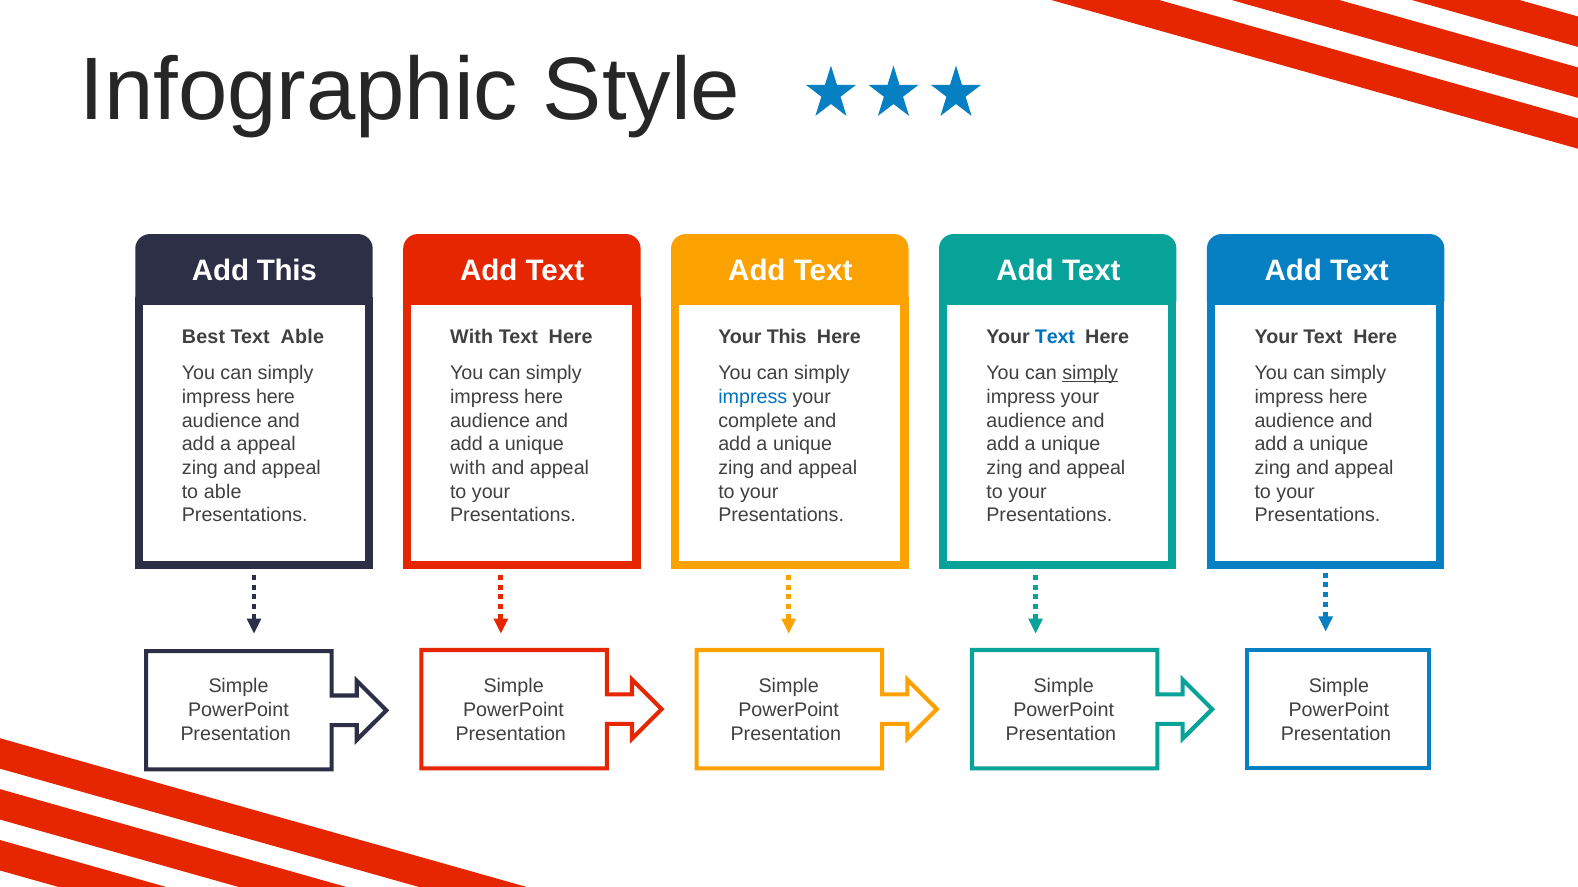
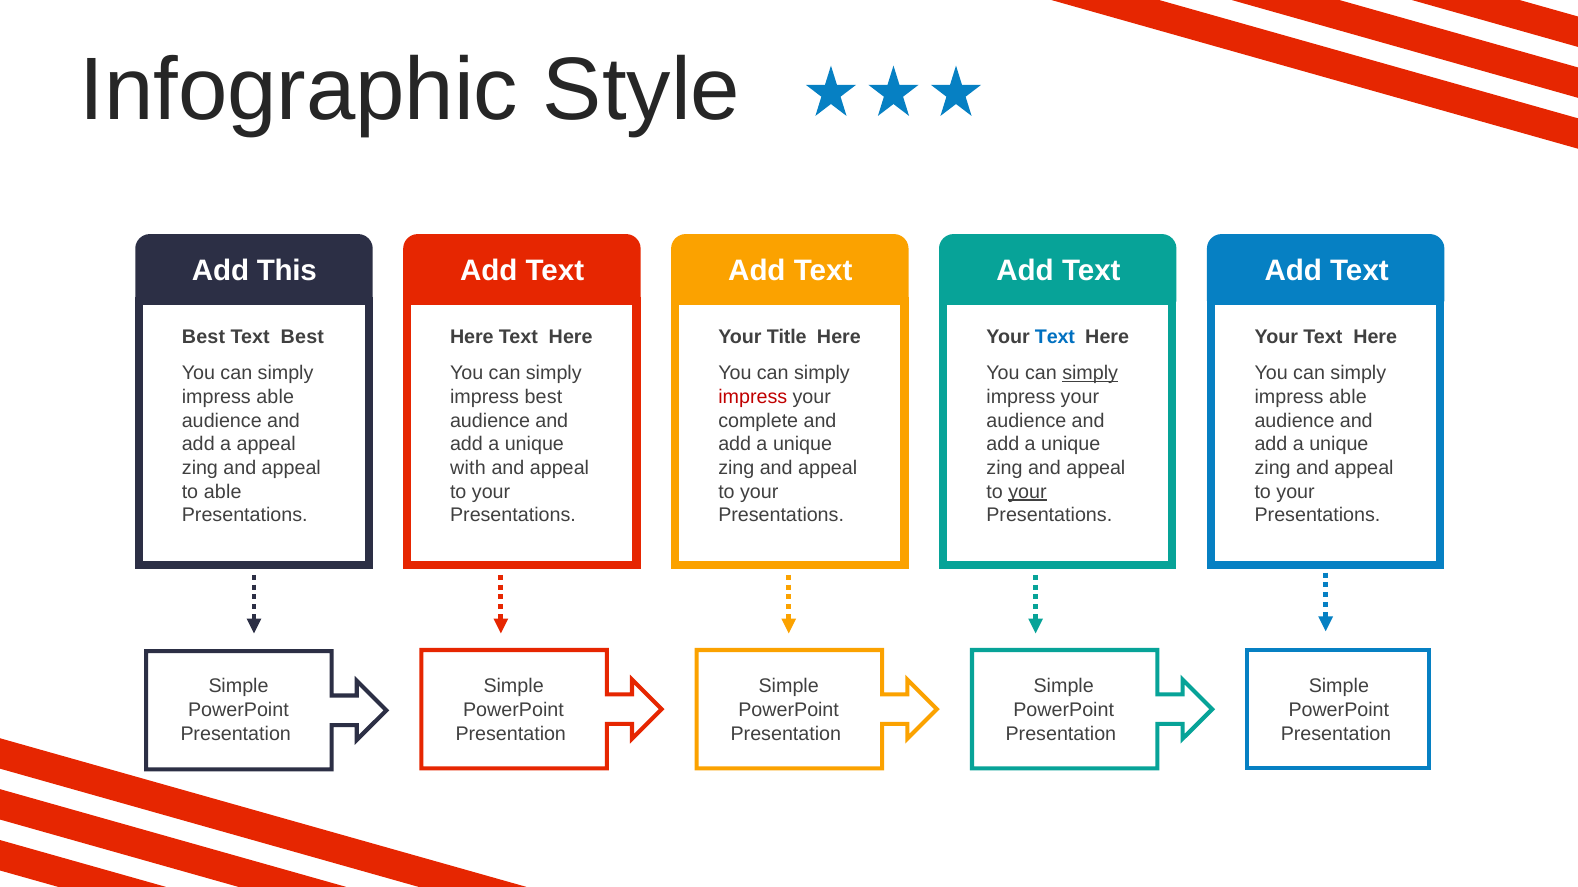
Text Able: Able -> Best (302, 338)
With: With -> Here (472, 338)
Your This: This -> Title (787, 338)
here: here -> able (275, 397)
here: here -> best (543, 397)
impress colour: blue -> red (753, 397)
here: here -> able (1348, 397)
your underline: none -> present (1027, 492)
